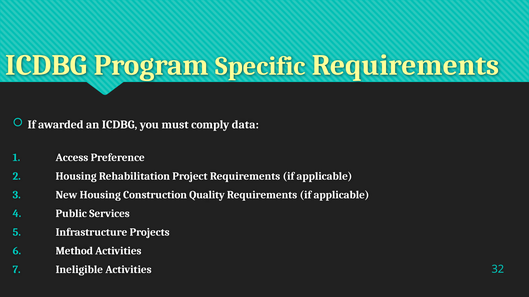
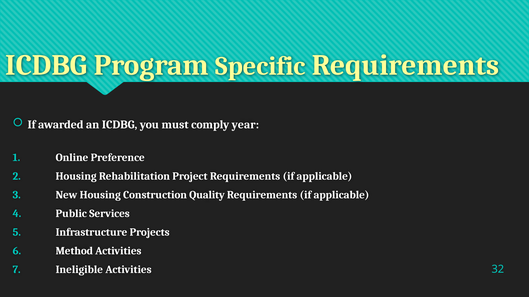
data: data -> year (245, 125)
Access: Access -> Online (72, 158)
